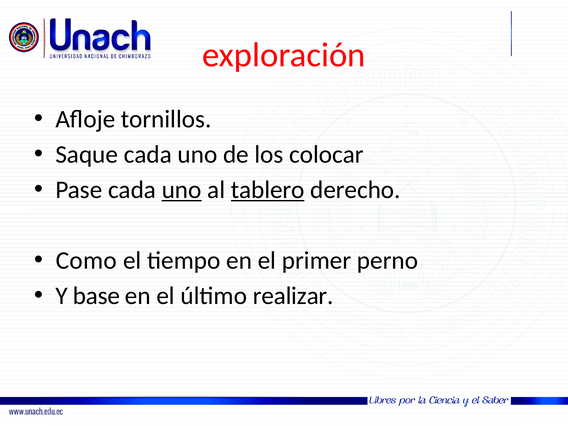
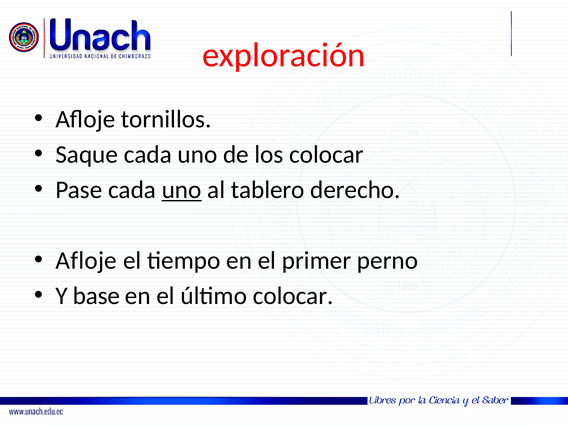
tablero underline: present -> none (268, 190)
Como: Como -> Afloje (86, 261)
último realizar: realizar -> colocar (293, 296)
